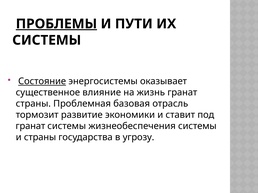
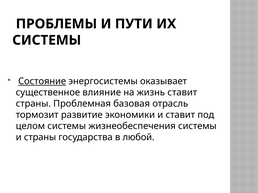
ПРОБЛЕМЫ underline: present -> none (56, 24)
жизнь гранат: гранат -> ставит (182, 93)
гранат: гранат -> целом (30, 126)
угрозу: угрозу -> любой (139, 137)
